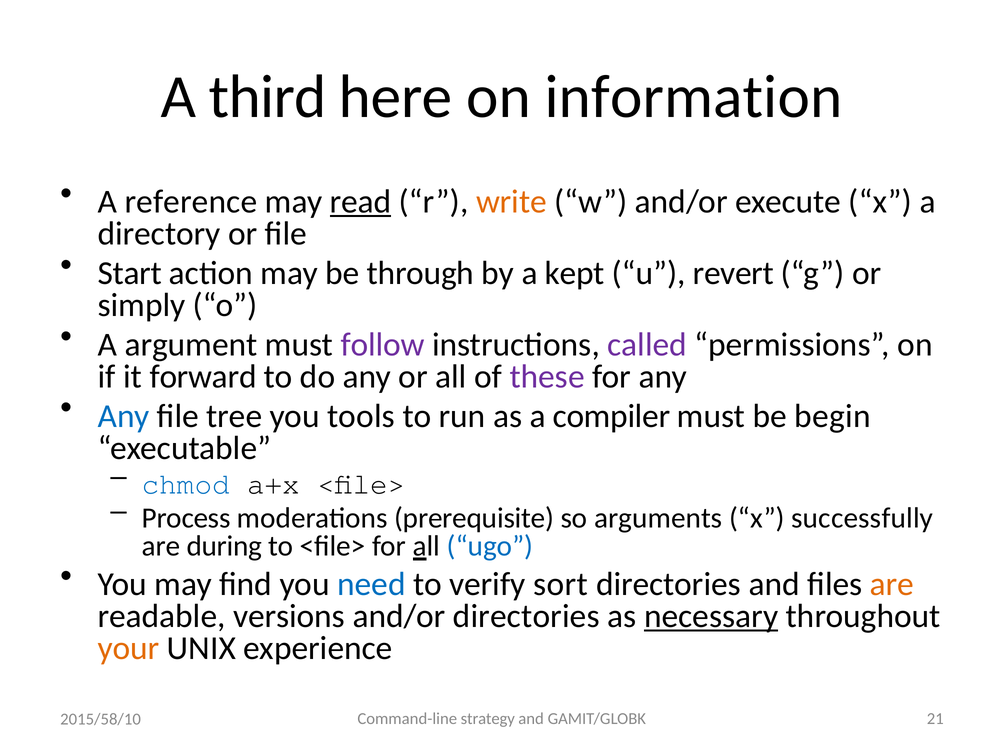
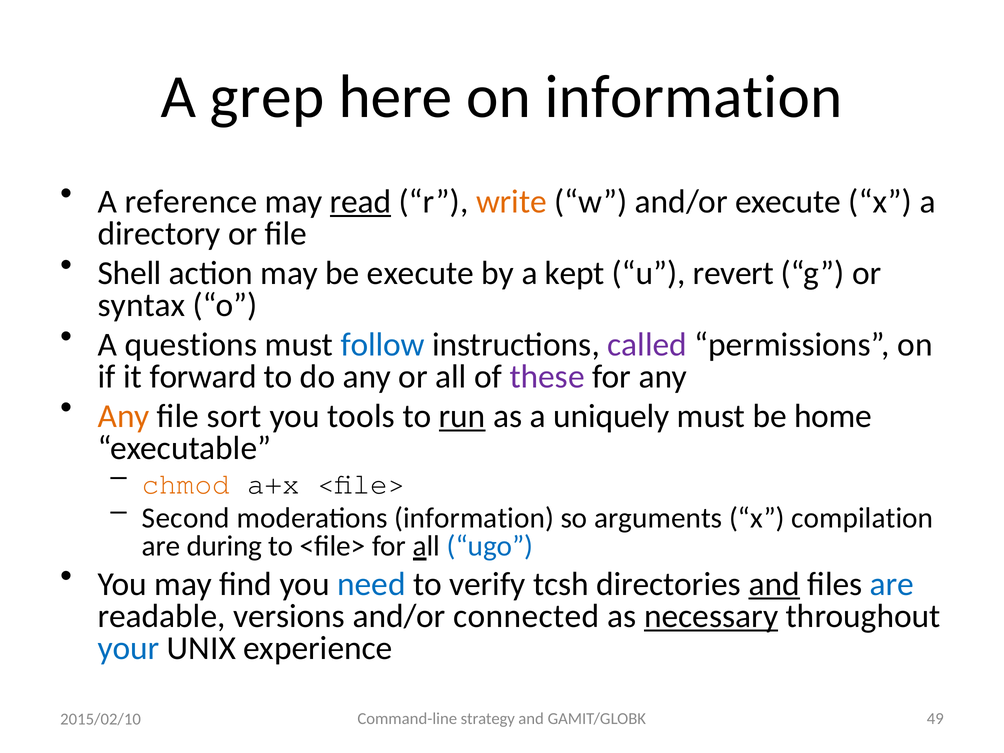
third: third -> grep (267, 97)
Start: Start -> Shell (130, 273)
be through: through -> execute (420, 273)
simply: simply -> syntax (142, 305)
argument: argument -> questions (191, 345)
follow colour: purple -> blue (383, 345)
Any colour: blue -> orange (124, 416)
tree: tree -> sort (234, 416)
run underline: none -> present (462, 416)
compiler: compiler -> uniquely (611, 416)
begin: begin -> home (833, 416)
chmod colour: blue -> orange (186, 484)
Process: Process -> Second (186, 518)
moderations prerequisite: prerequisite -> information (474, 518)
successfully: successfully -> compilation (862, 518)
sort: sort -> tcsh (561, 584)
and underline: none -> present (774, 584)
are colour: orange -> blue (892, 584)
and/or directories: directories -> connected (526, 616)
your colour: orange -> blue (129, 648)
21: 21 -> 49 (935, 719)
2015/58/10: 2015/58/10 -> 2015/02/10 (101, 719)
